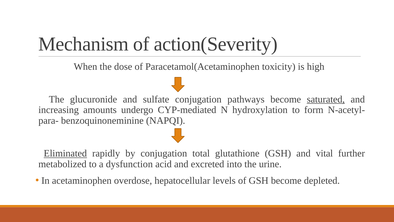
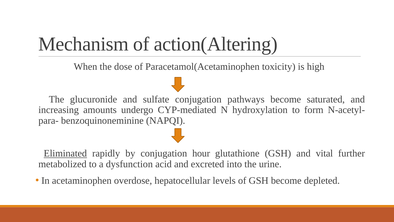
action(Severity: action(Severity -> action(Altering (216, 44)
saturated underline: present -> none (326, 99)
total: total -> hour (201, 153)
